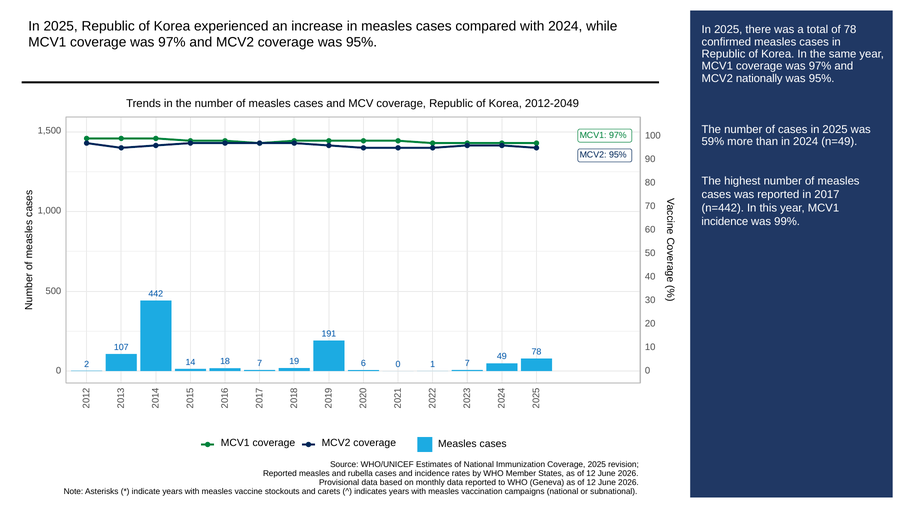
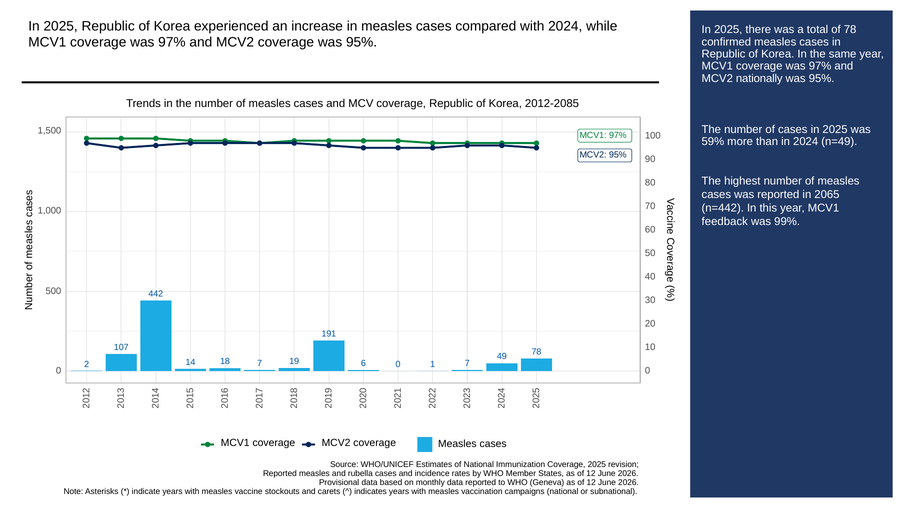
2012-2049: 2012-2049 -> 2012-2085 (552, 104)
2017: 2017 -> 2065 (827, 195)
incidence: incidence -> feedback (725, 222)
